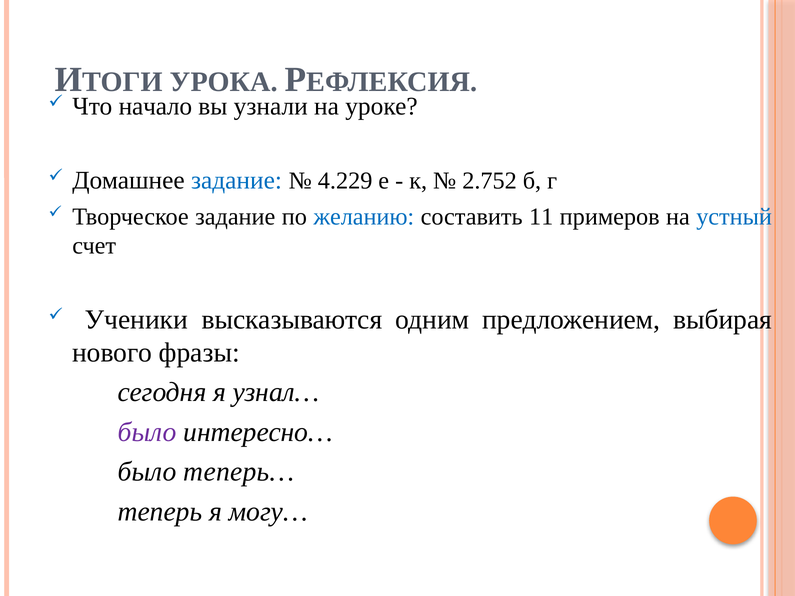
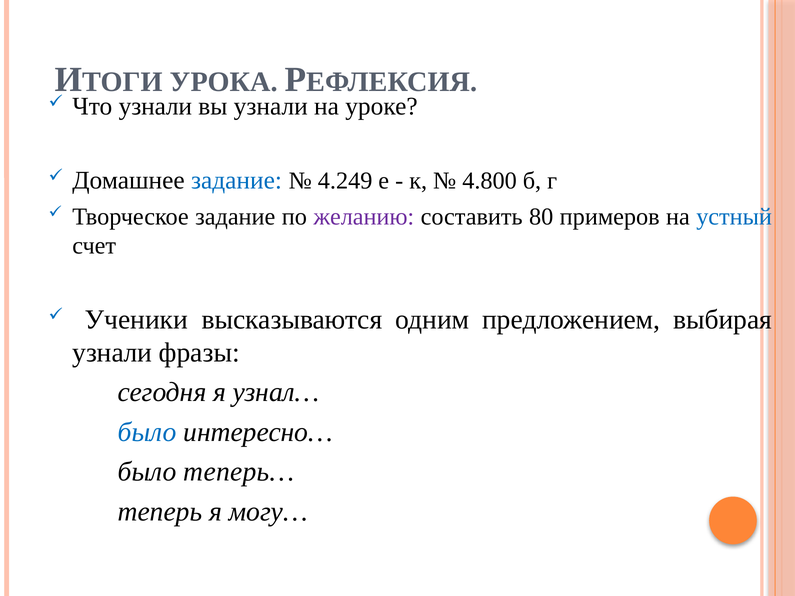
Что начало: начало -> узнали (155, 106)
4.229: 4.229 -> 4.249 (345, 181)
2.752: 2.752 -> 4.800 (490, 181)
желанию colour: blue -> purple (364, 217)
11: 11 -> 80 (541, 217)
нового: нового -> узнали (112, 353)
было colour: purple -> blue (147, 432)
